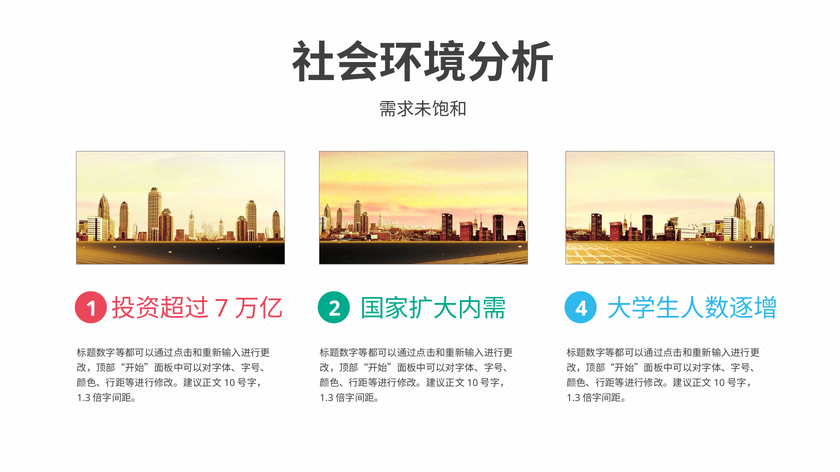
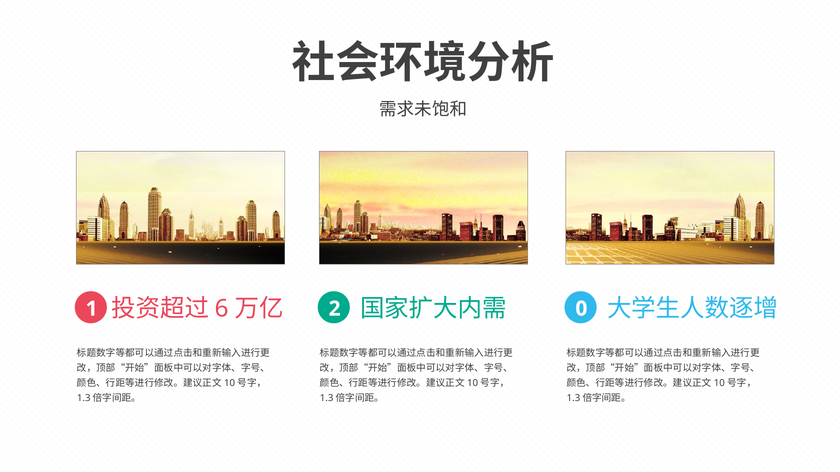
7: 7 -> 6 (222, 309)
4: 4 -> 0 (581, 309)
